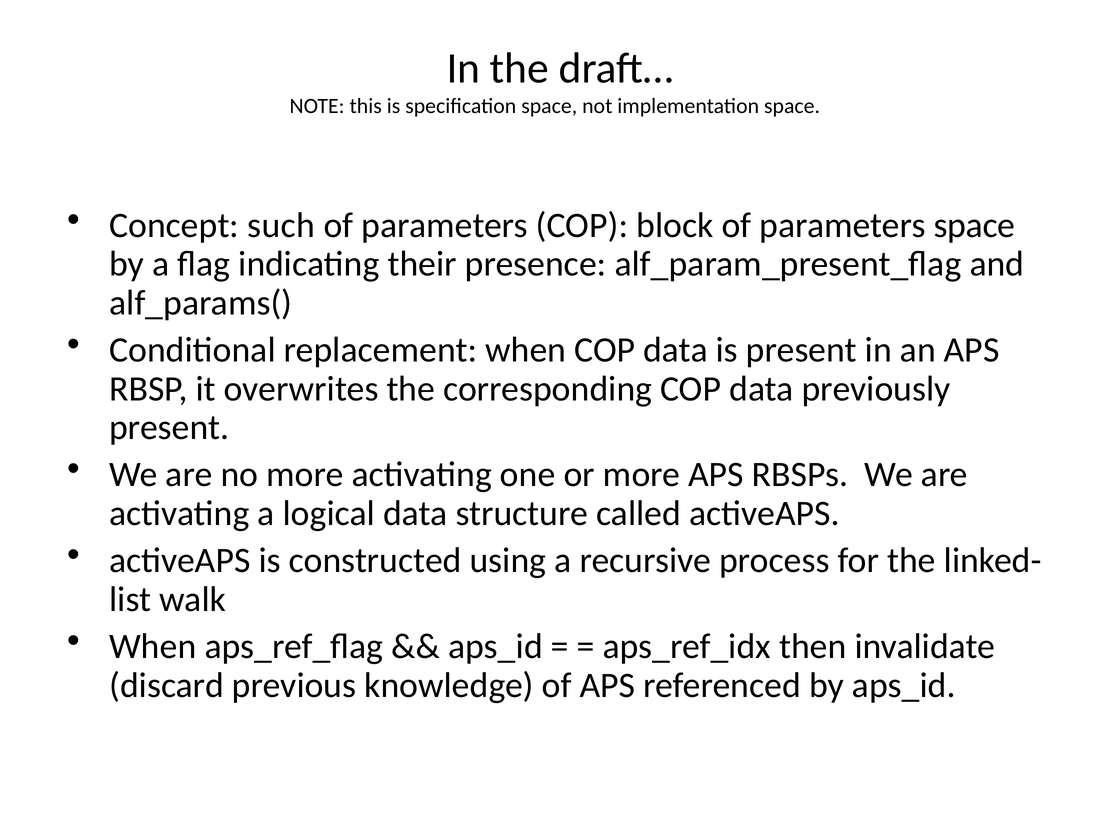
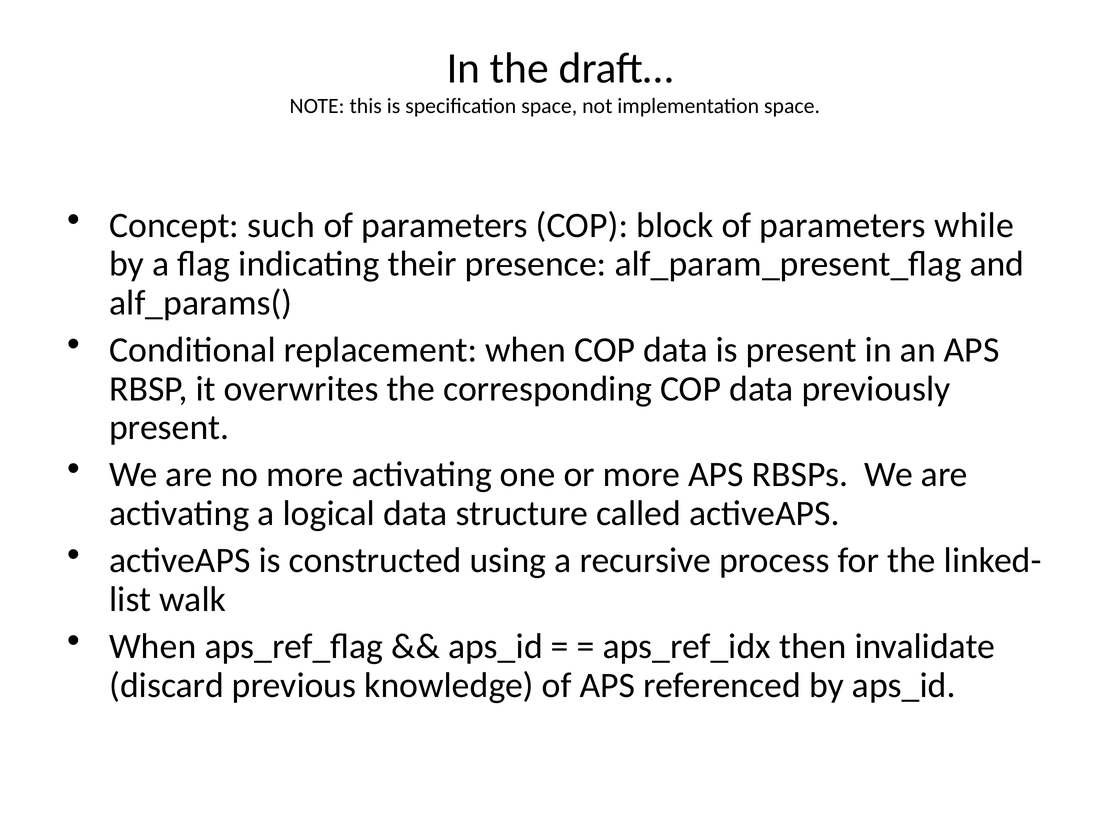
parameters space: space -> while (974, 226)
